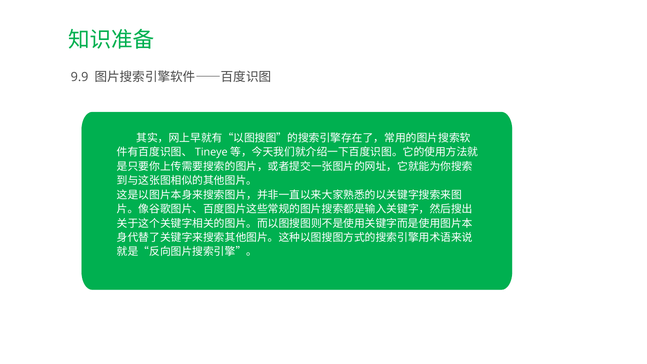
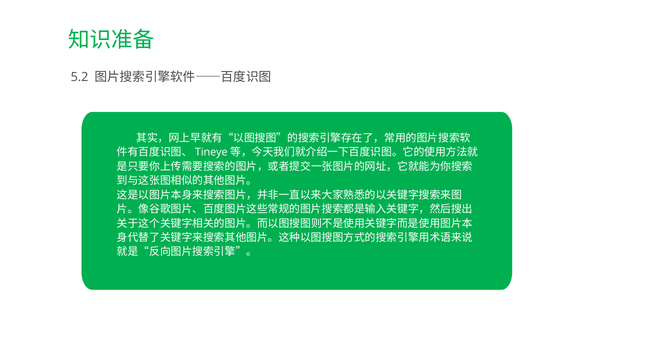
9.9: 9.9 -> 5.2 (80, 77)
